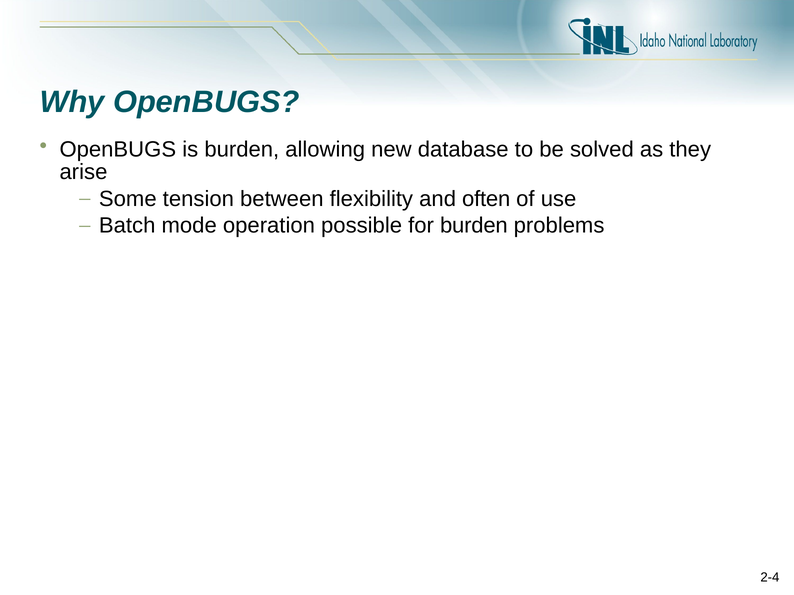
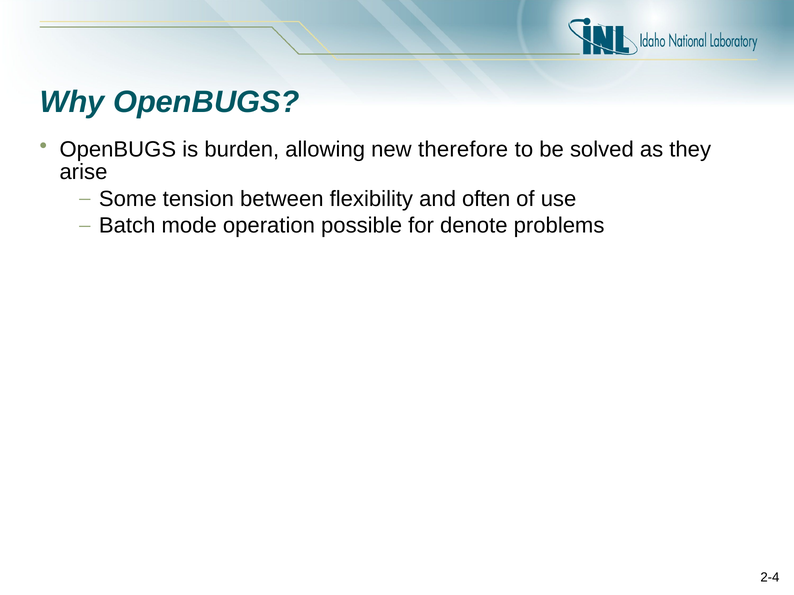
database: database -> therefore (463, 150)
for burden: burden -> denote (474, 226)
